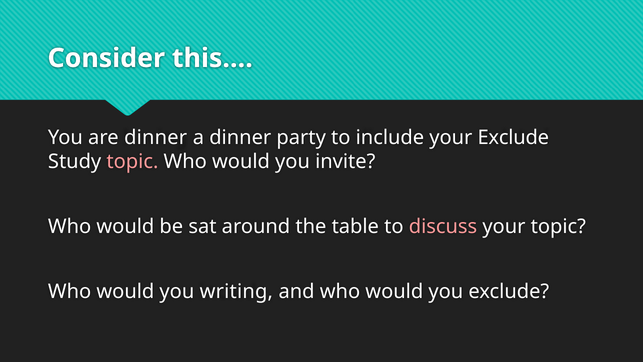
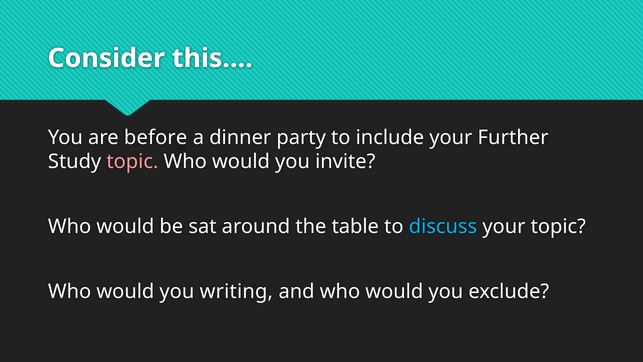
are dinner: dinner -> before (156, 138)
your Exclude: Exclude -> Further (513, 138)
discuss colour: pink -> light blue (443, 227)
